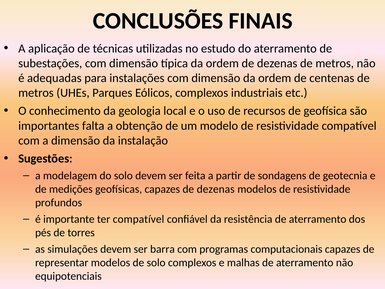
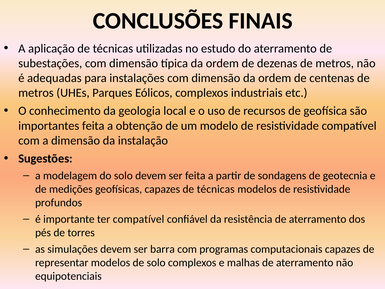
importantes falta: falta -> feita (93, 126)
capazes de dezenas: dezenas -> técnicas (216, 189)
